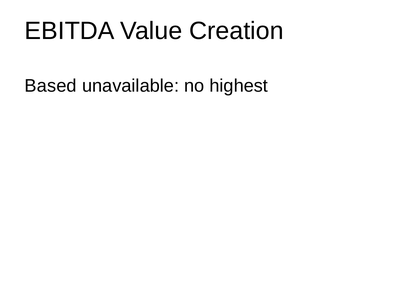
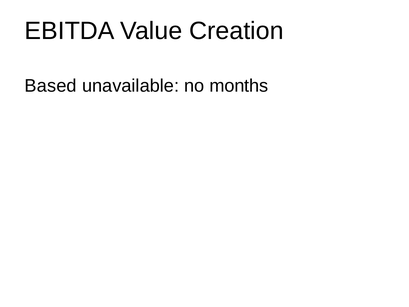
highest: highest -> months (239, 86)
